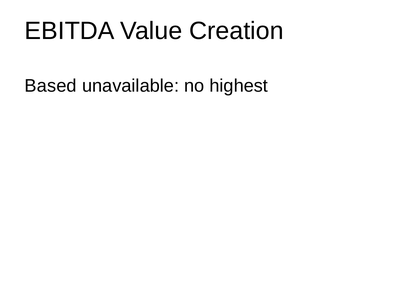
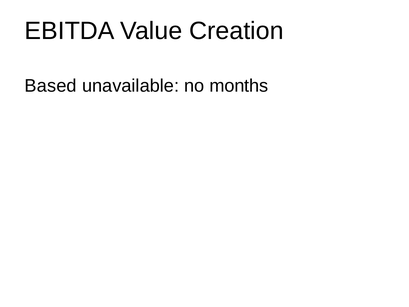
highest: highest -> months (239, 86)
